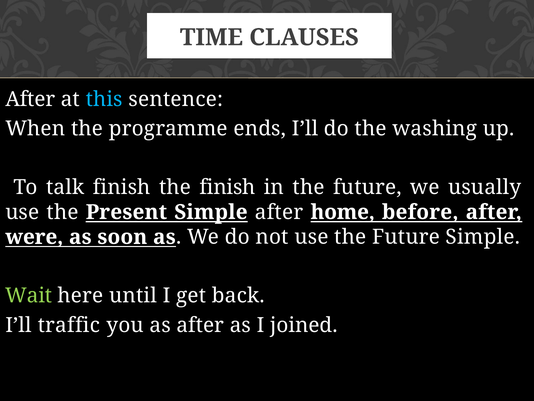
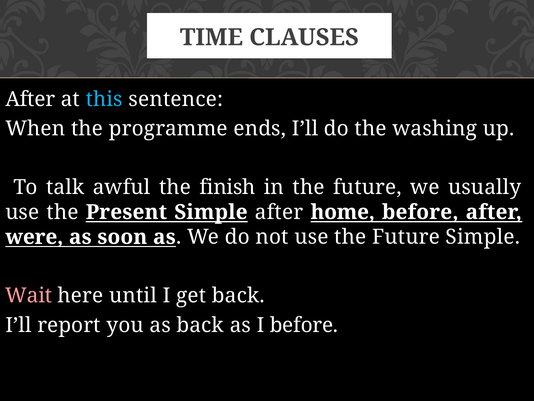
talk finish: finish -> awful (122, 187)
Wait colour: light green -> pink (29, 295)
traffic: traffic -> report (69, 325)
as after: after -> back (200, 325)
I joined: joined -> before (304, 325)
